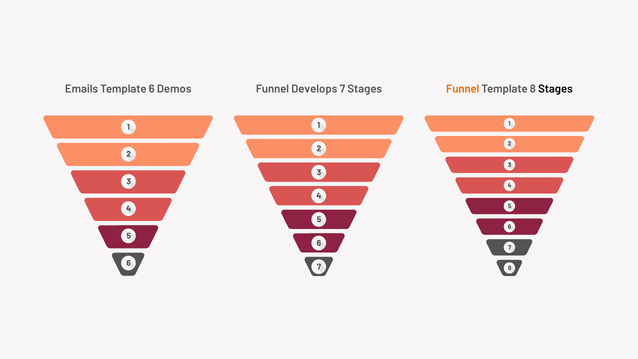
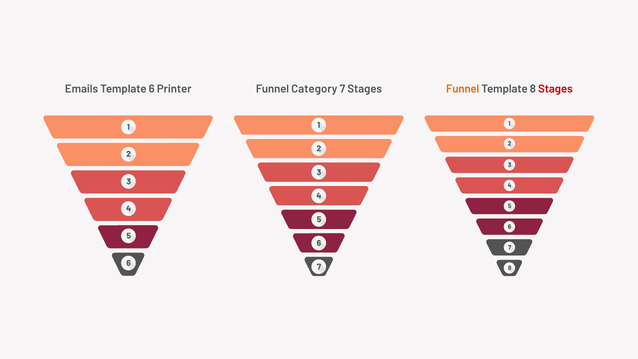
Demos: Demos -> Printer (174, 89)
Develops: Develops -> Category (314, 89)
Stages colour: black -> red (555, 89)
